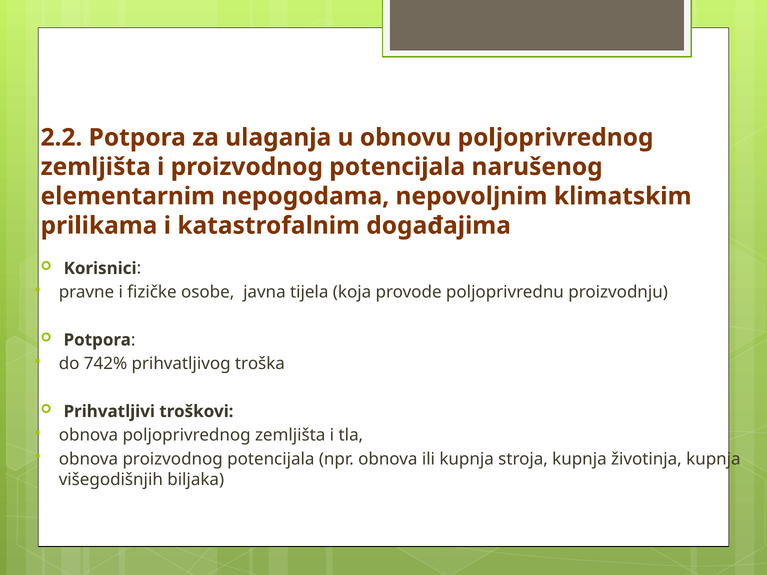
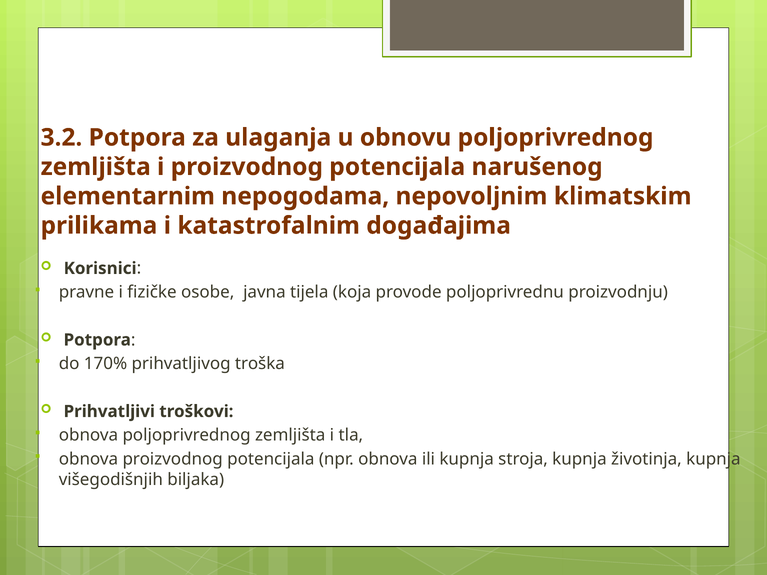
2.2: 2.2 -> 3.2 (61, 138)
742%: 742% -> 170% (106, 364)
